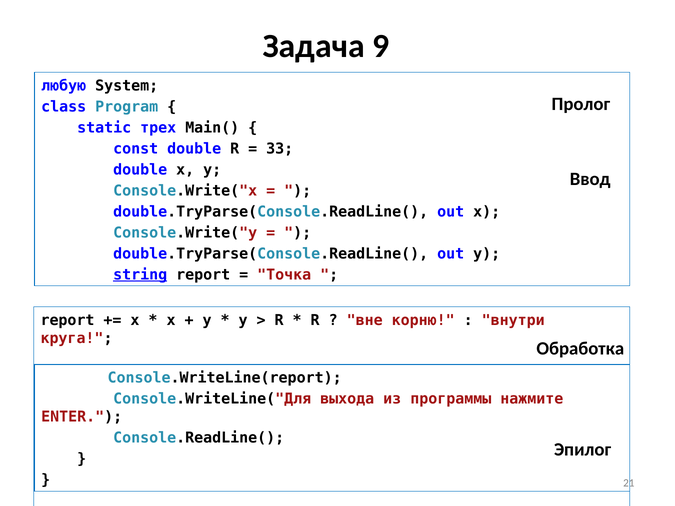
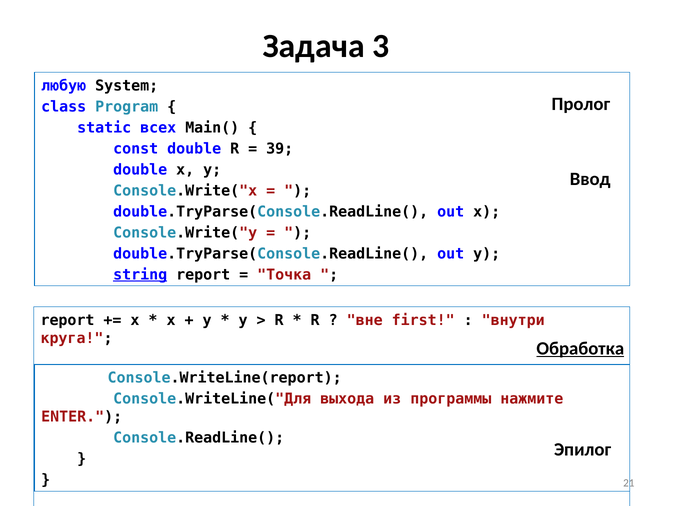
9: 9 -> 3 (381, 46)
трех: трех -> всех (158, 128)
33: 33 -> 39 (280, 149)
корню: корню -> first (423, 321)
Обработка underline: none -> present (580, 349)
